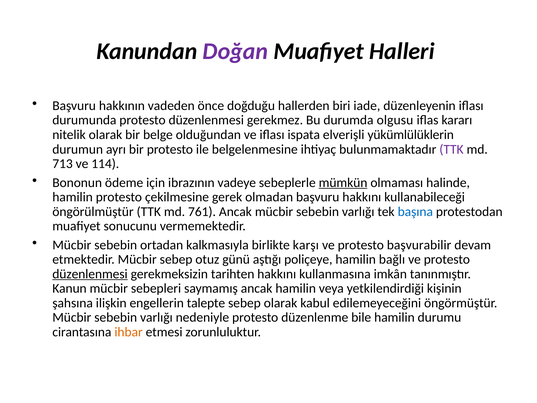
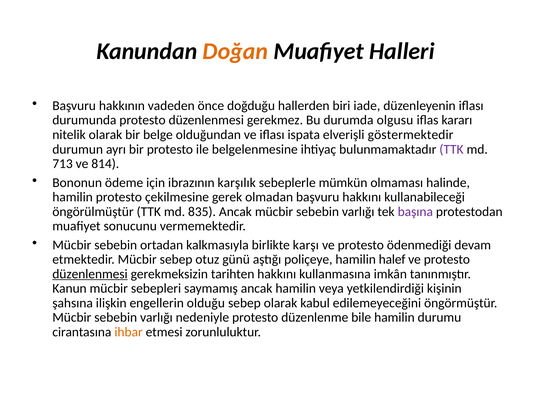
Doğan colour: purple -> orange (235, 51)
yükümlülüklerin: yükümlülüklerin -> göstermektedir (411, 135)
114: 114 -> 814 (105, 164)
vadeye: vadeye -> karşılık (237, 182)
mümkün underline: present -> none (343, 182)
761: 761 -> 835 (202, 211)
başına colour: blue -> purple (415, 211)
başvurabilir: başvurabilir -> ödenmediği (419, 245)
bağlı: bağlı -> halef (392, 259)
talepte: talepte -> olduğu (206, 303)
